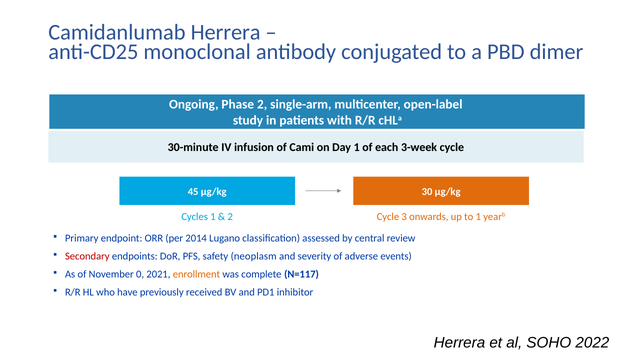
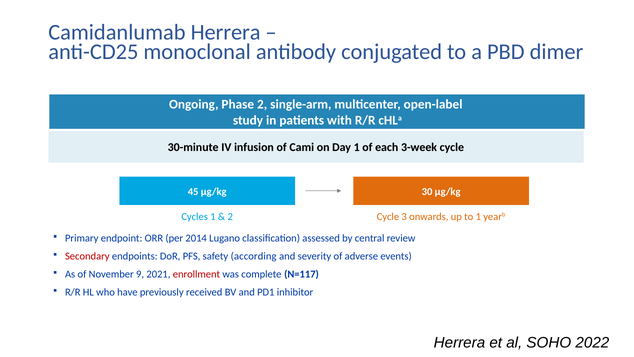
neoplasm: neoplasm -> according (254, 256)
0: 0 -> 9 (140, 274)
enrollment colour: orange -> red (196, 274)
